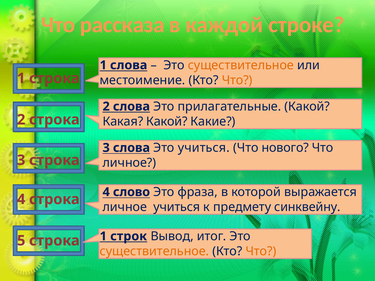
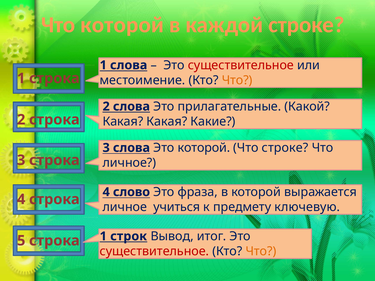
Что рассказа: рассказа -> которой (122, 25)
существительное colour: orange -> red (241, 65)
Какая Какой: Какой -> Какая (167, 122)
Это учиться: учиться -> которой (204, 148)
Что нового: нового -> строке (285, 148)
синквейну: синквейну -> ключевую (307, 207)
существительное colour: orange -> red (154, 251)
